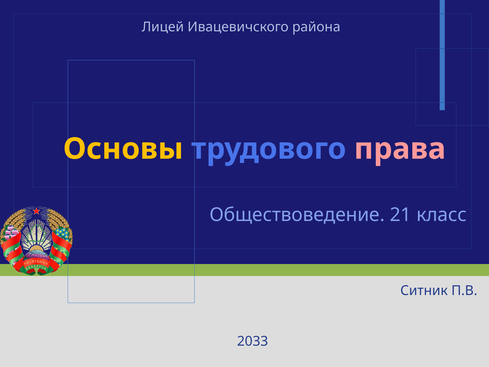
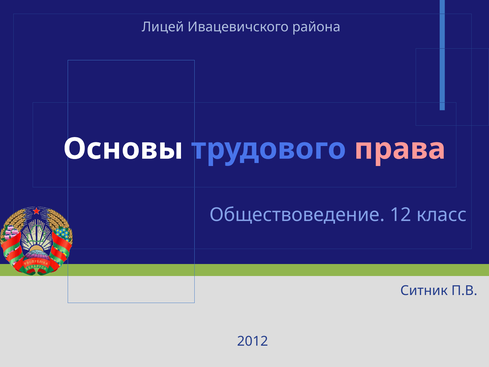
Основы colour: yellow -> white (123, 149)
21: 21 -> 12 (401, 215)
2033: 2033 -> 2012 (253, 341)
